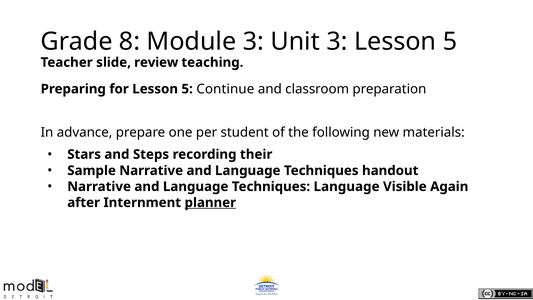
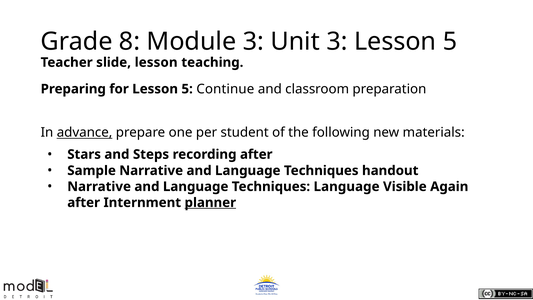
slide review: review -> lesson (156, 62)
advance underline: none -> present (85, 133)
recording their: their -> after (256, 154)
